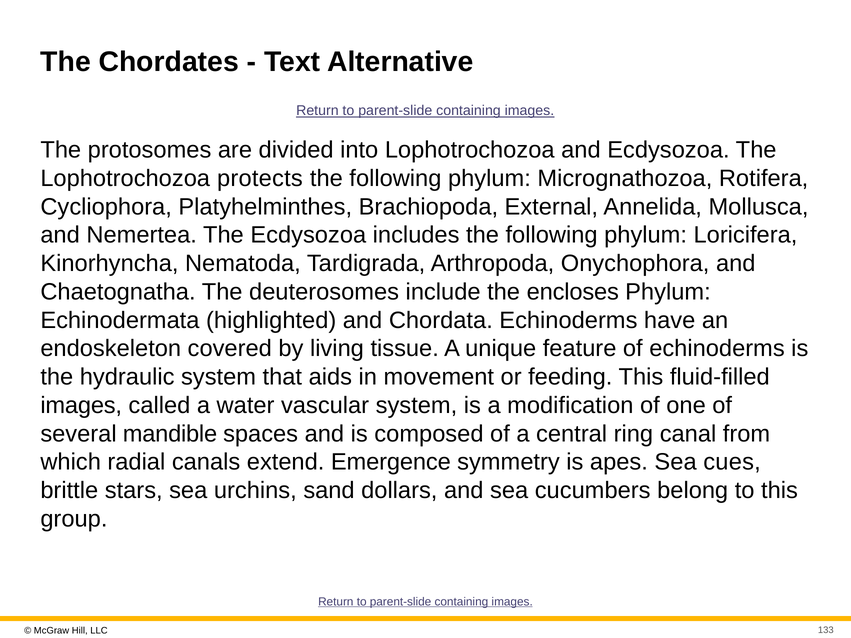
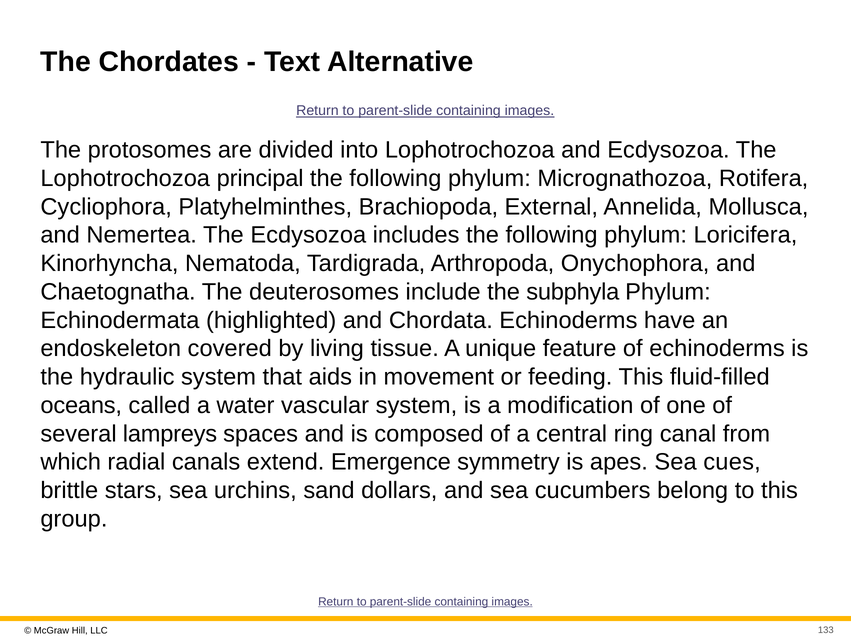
protects: protects -> principal (260, 179)
encloses: encloses -> subphyla (573, 292)
images: images -> oceans (81, 406)
mandible: mandible -> lampreys (170, 434)
